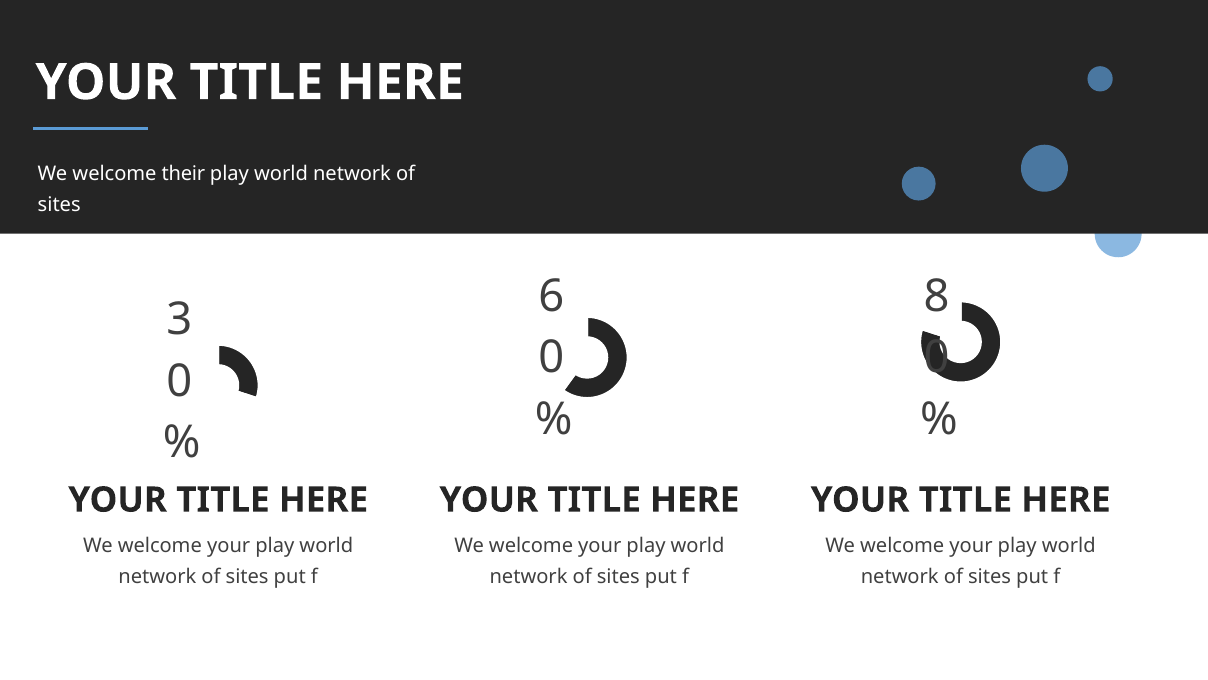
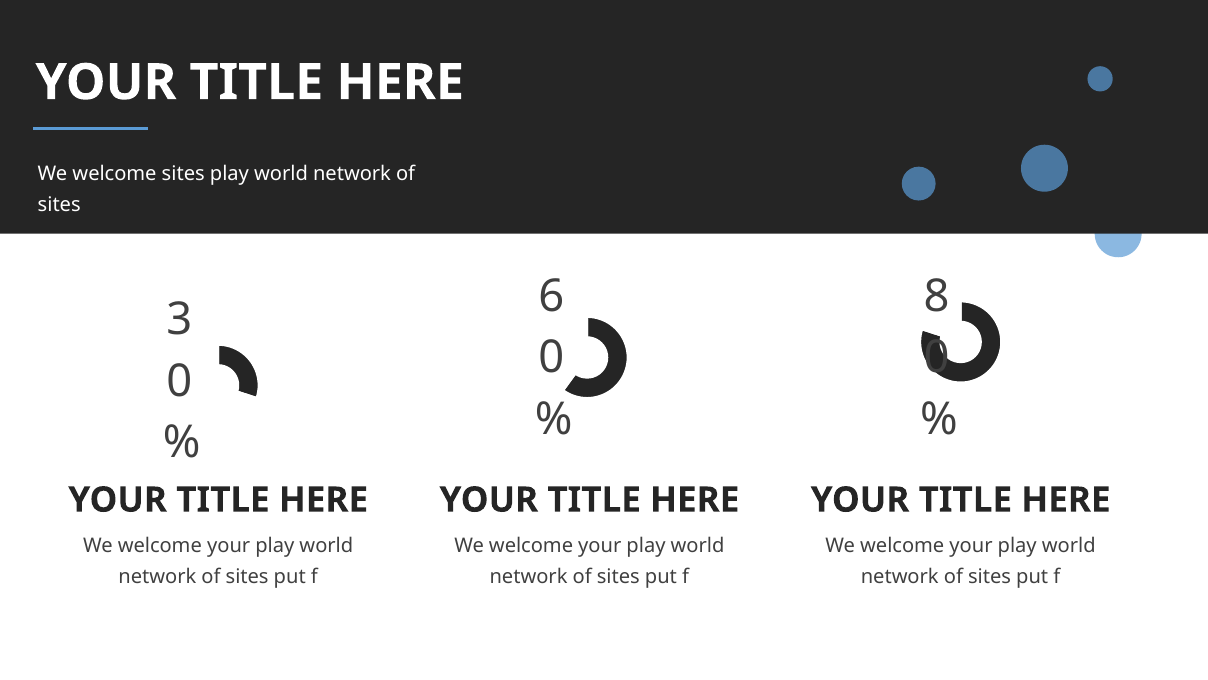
welcome their: their -> sites (183, 174)
